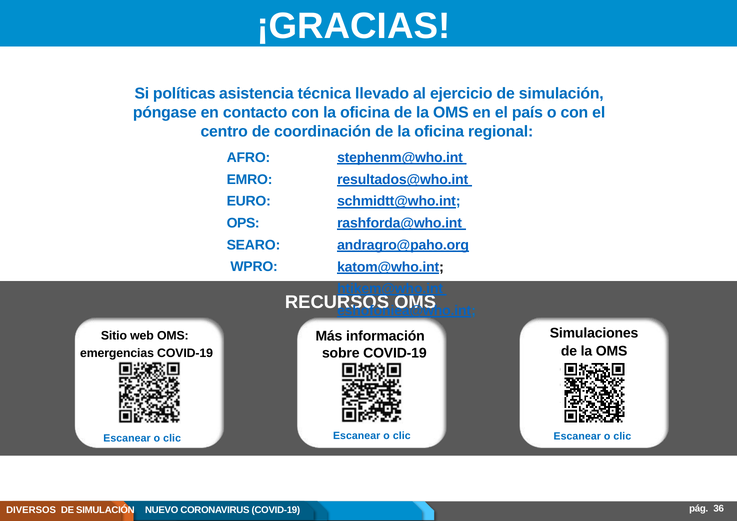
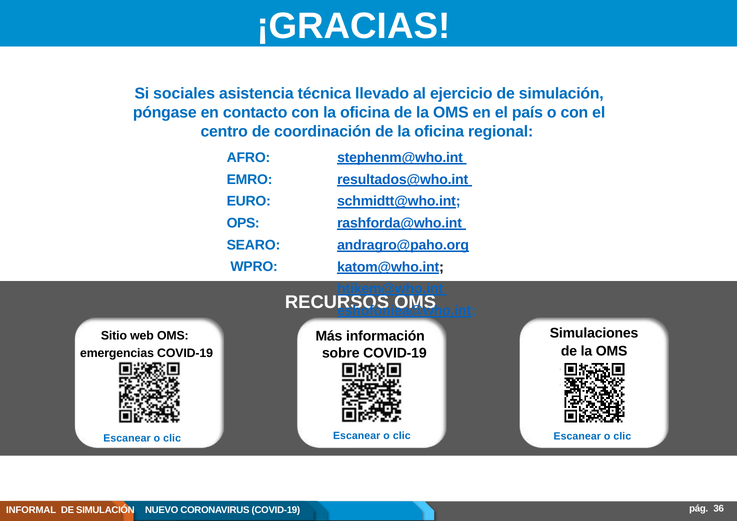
políticas: políticas -> sociales (184, 94)
DIVERSOS: DIVERSOS -> INFORMAL (31, 511)
